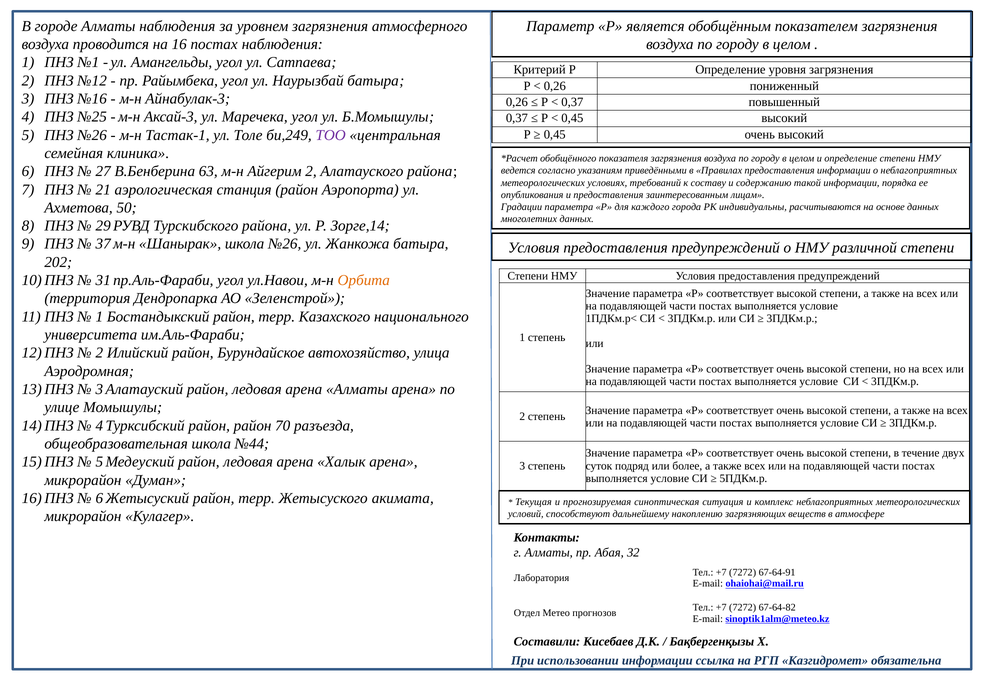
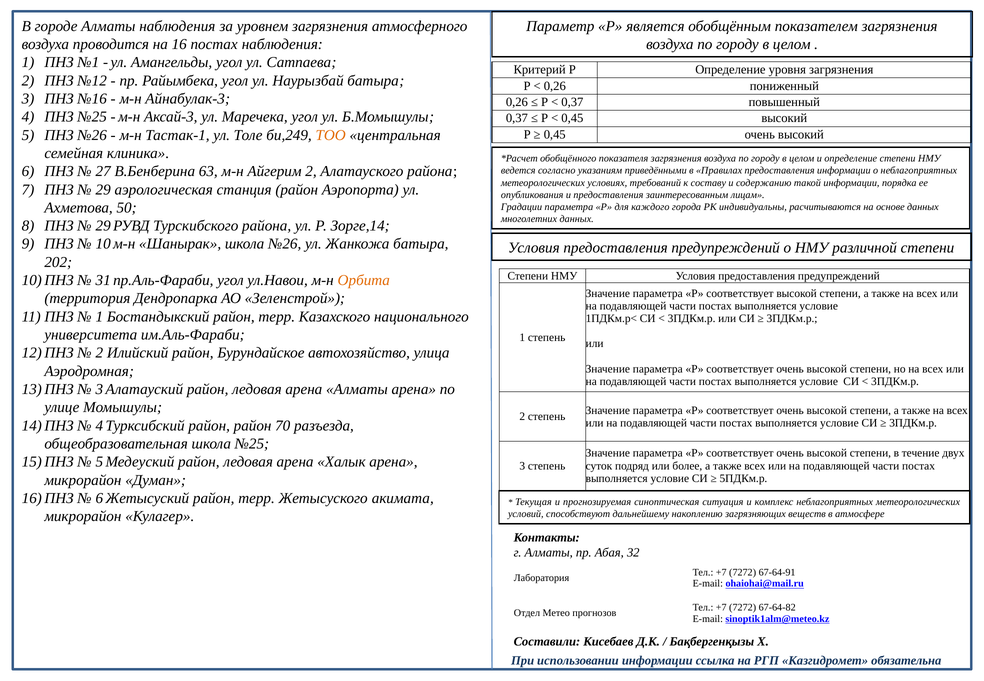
ТОО colour: purple -> orange (331, 135)
21: 21 -> 29 (103, 190)
37: 37 -> 10 (103, 244)
школа №44: №44 -> №25 (252, 444)
